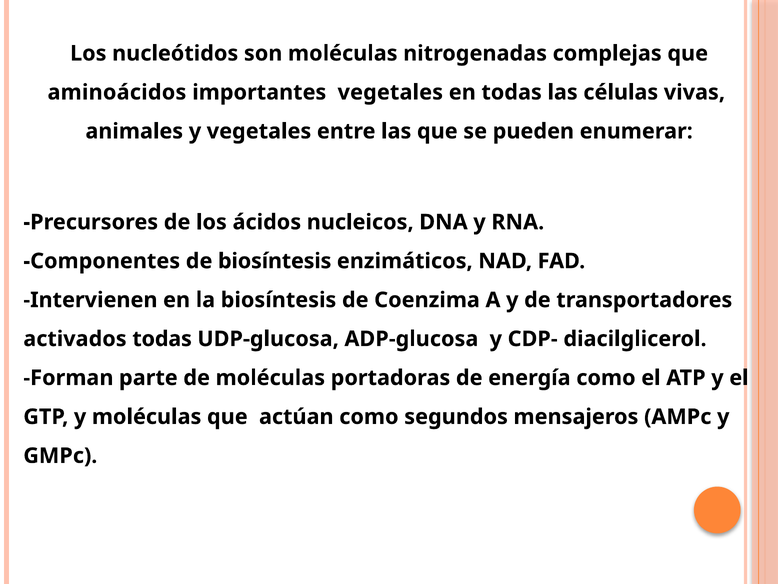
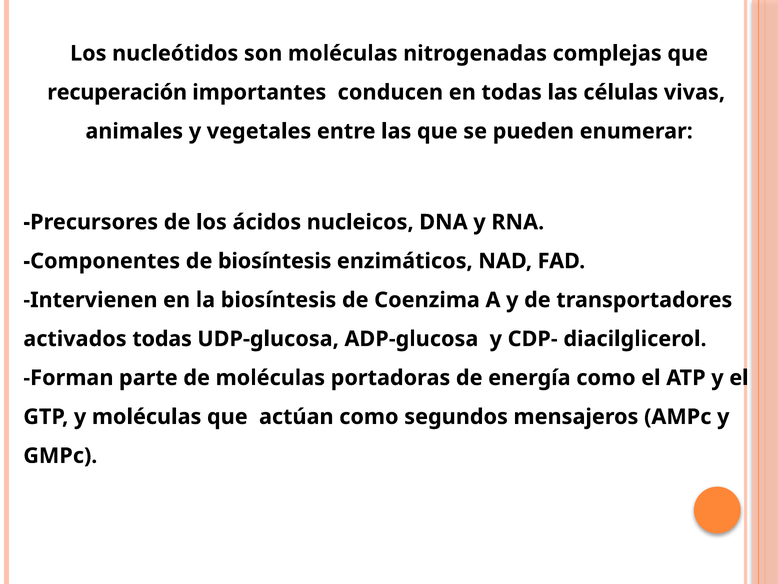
aminoácidos: aminoácidos -> recuperación (117, 92)
importantes vegetales: vegetales -> conducen (390, 92)
